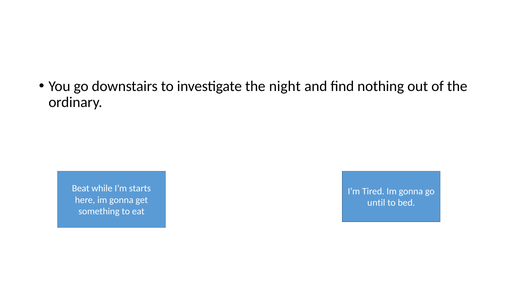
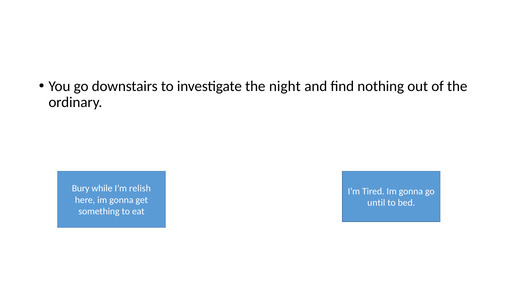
Beat: Beat -> Bury (81, 189)
starts: starts -> relish (140, 189)
